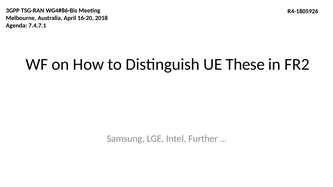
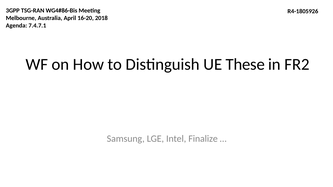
Further: Further -> Finalize (203, 139)
